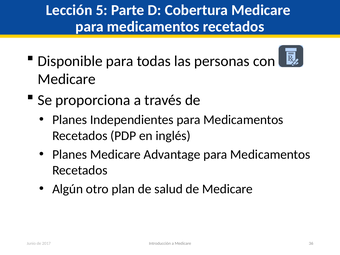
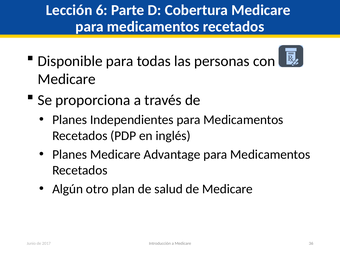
5: 5 -> 6 (102, 10)
